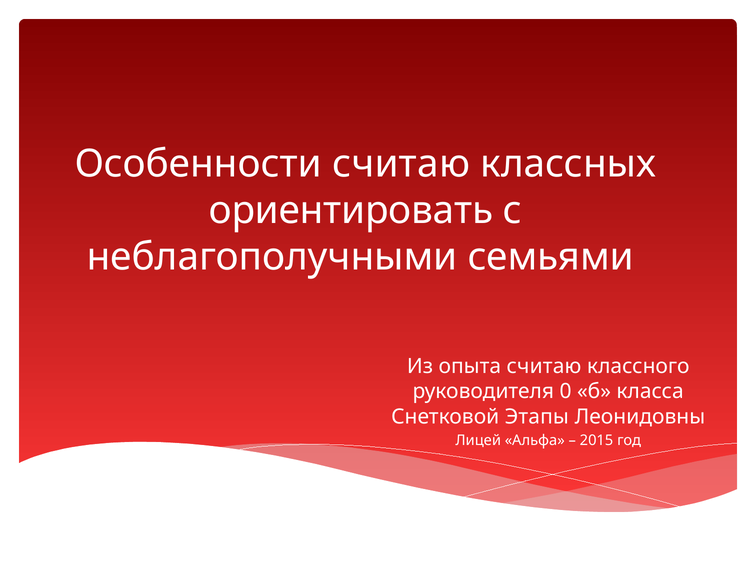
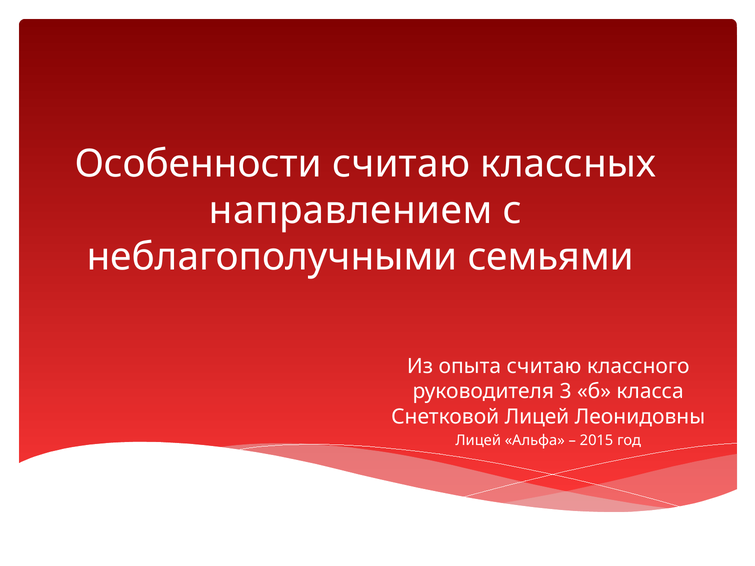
ориентировать: ориентировать -> направлением (351, 211)
0: 0 -> 3 (566, 392)
Снетковой Этапы: Этапы -> Лицей (537, 417)
